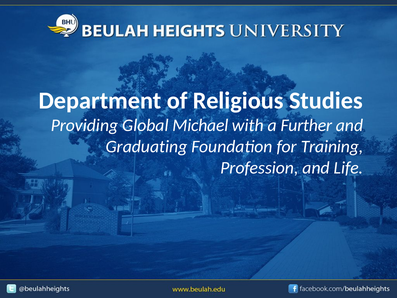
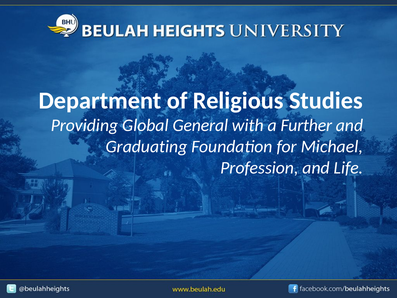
Michael: Michael -> General (200, 125)
Training: Training -> Michael (332, 146)
